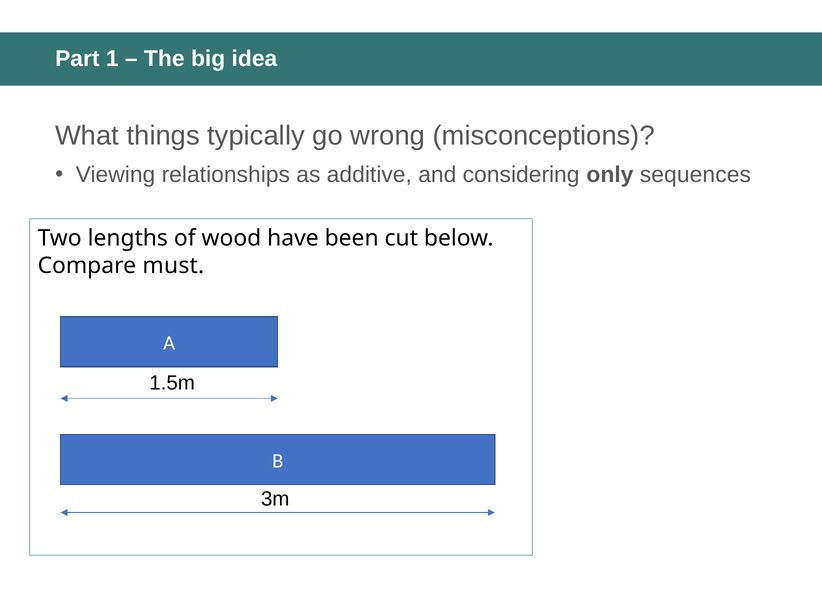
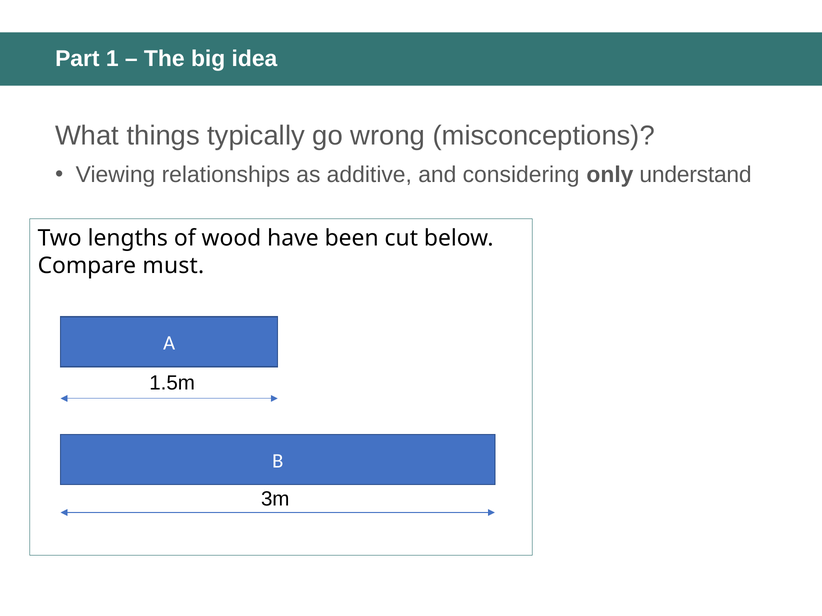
sequences: sequences -> understand (696, 175)
